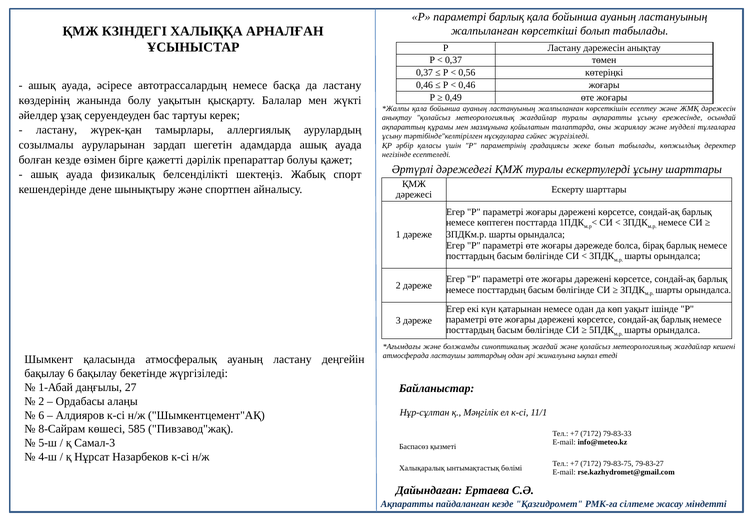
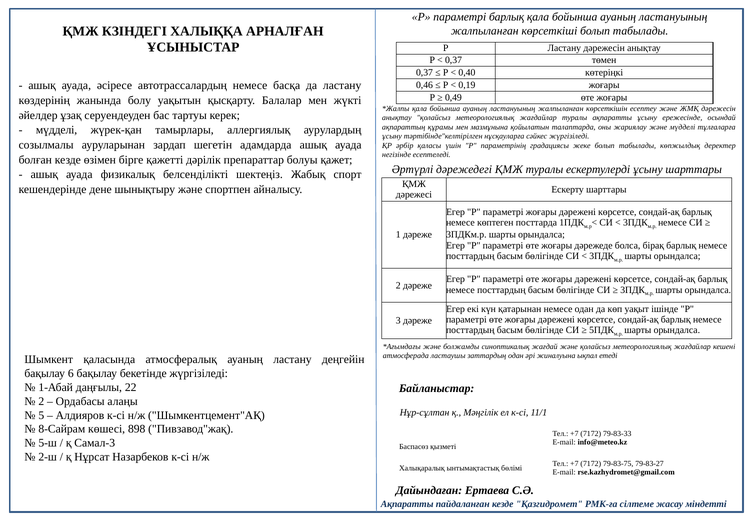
0,56: 0,56 -> 0,40 (467, 73)
0,46: 0,46 -> 0,19 (467, 85)
ластану: ластану -> мүдделі (57, 130)
27: 27 -> 22 (131, 388)
6: 6 -> 5 (41, 415)
585: 585 -> 898 (137, 429)
4-ш: 4-ш -> 2-ш (48, 457)
